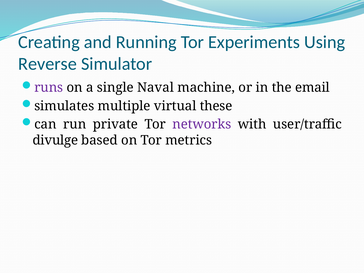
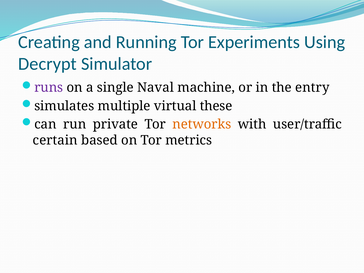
Reverse: Reverse -> Decrypt (47, 64)
email: email -> entry (312, 88)
networks colour: purple -> orange (202, 124)
divulge: divulge -> certain (55, 140)
